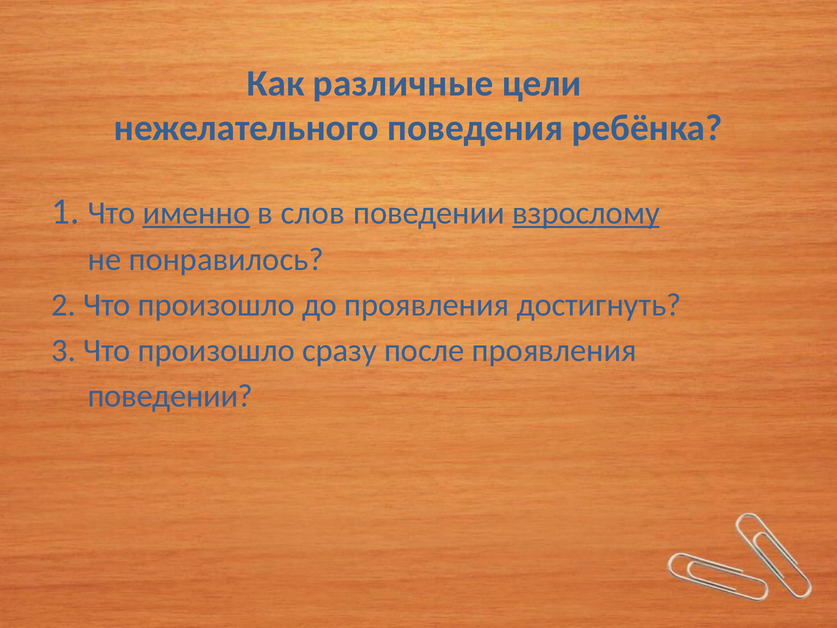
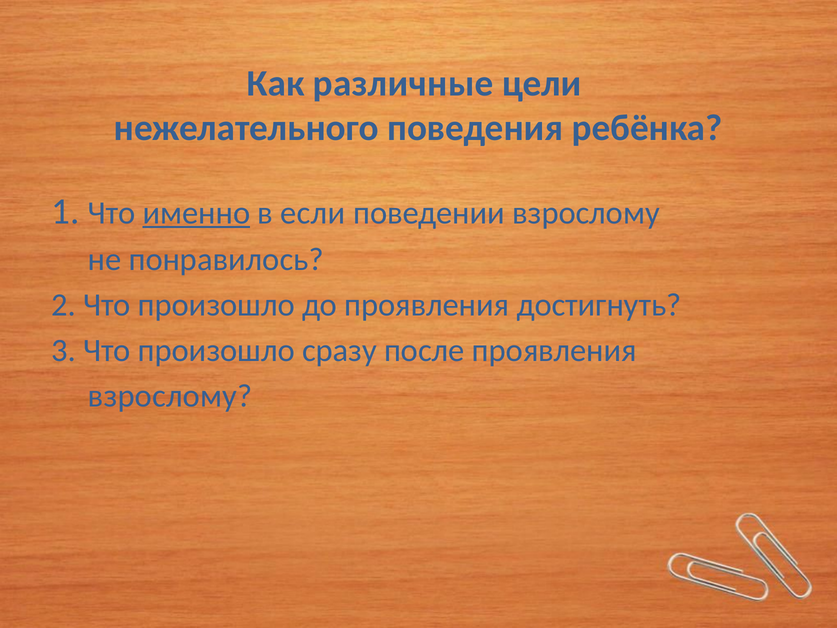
слов: слов -> если (313, 213)
взрослому underline: present -> none (586, 213)
поведении: поведении -> взрослому (170, 396)
